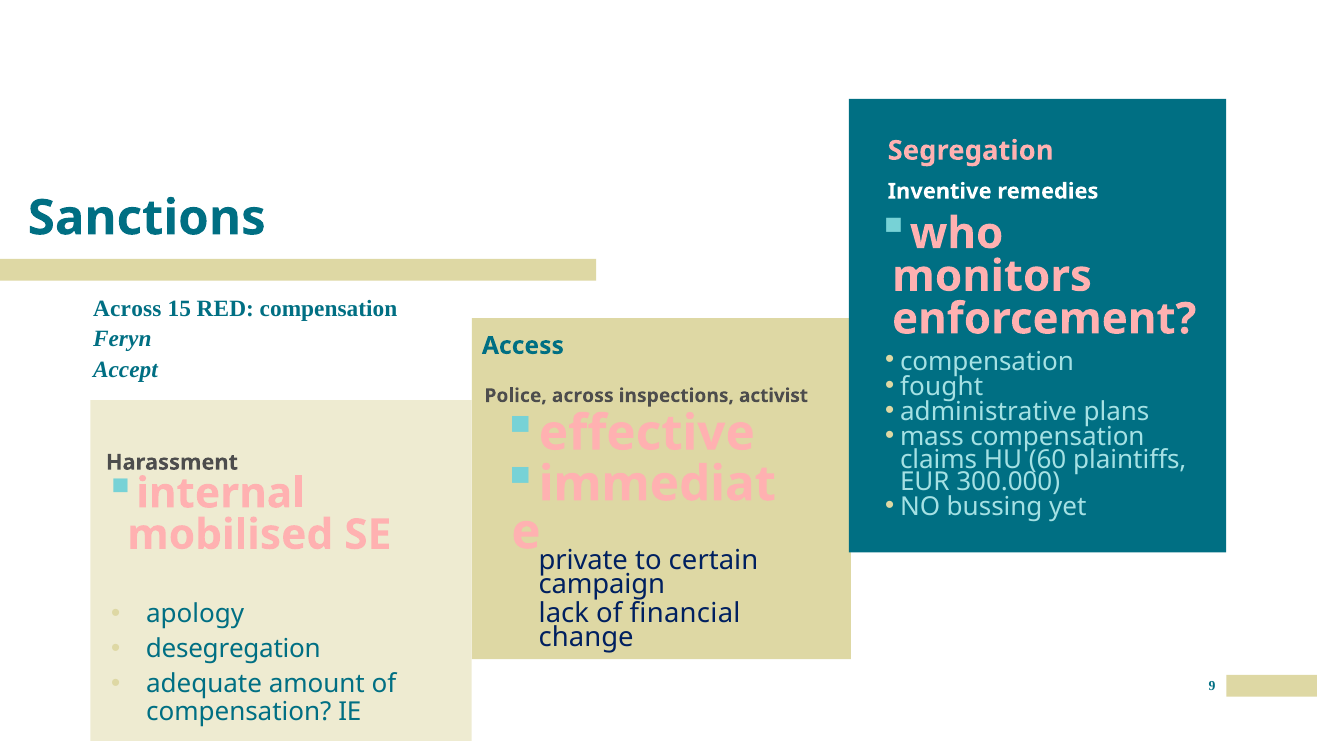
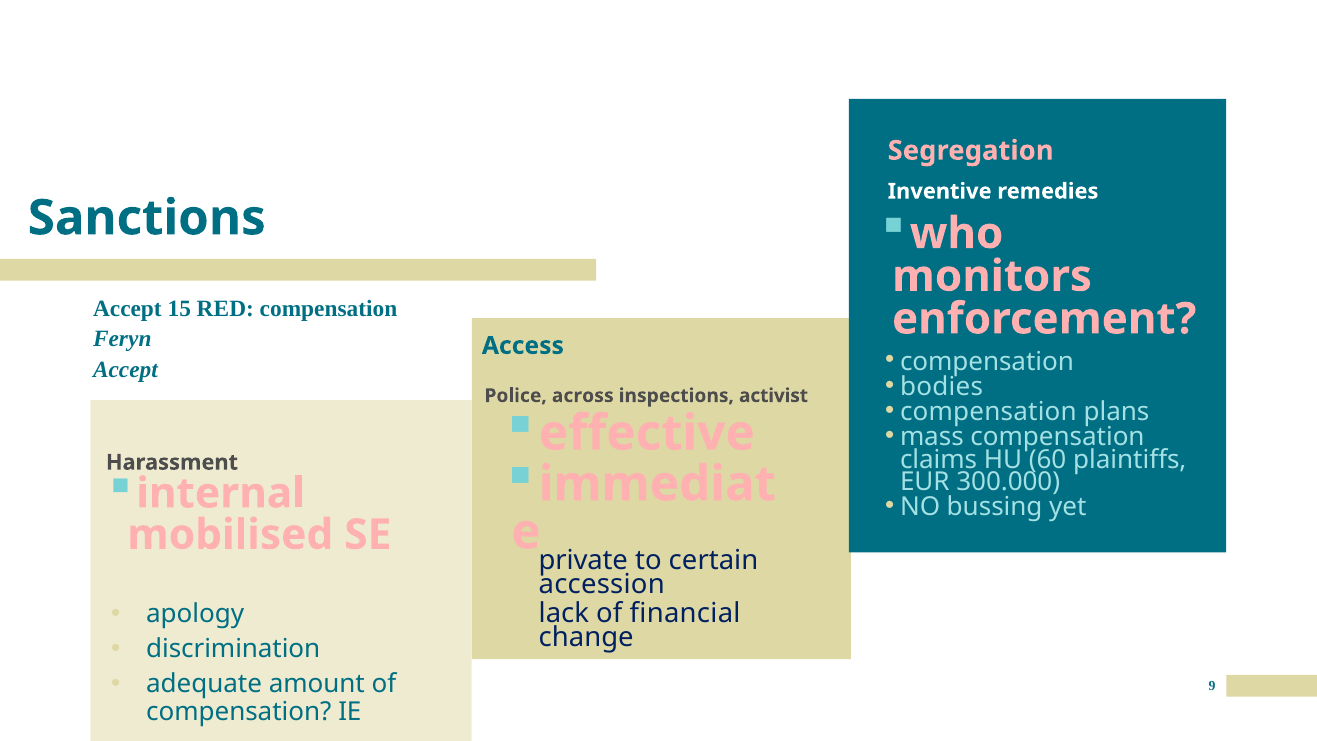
Across: Across -> Accept (127, 308)
fought: fought -> bodies (942, 387)
administrative: administrative -> compensation (988, 412)
campaign: campaign -> accession (602, 584)
desegregation: desegregation -> discrimination (233, 648)
